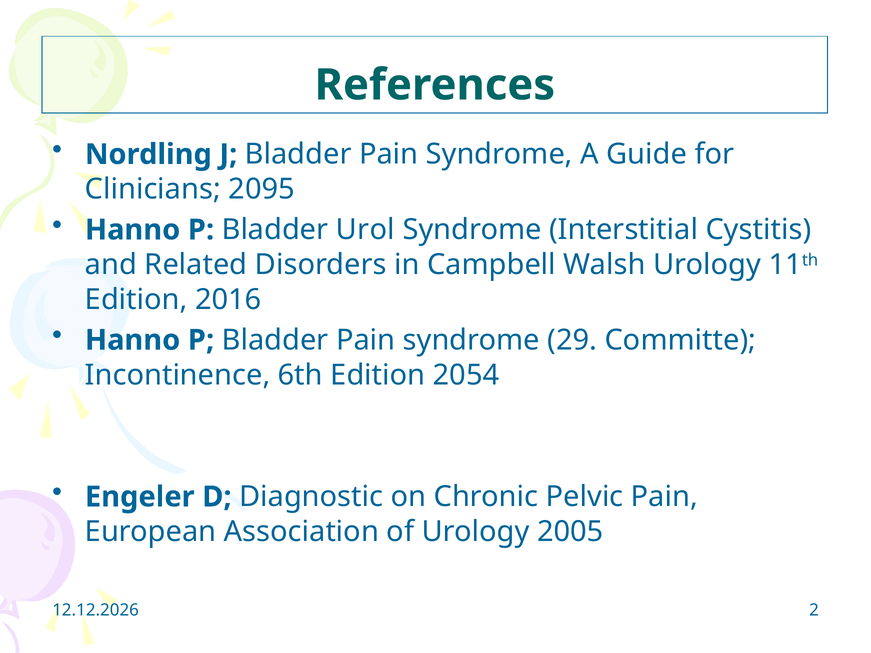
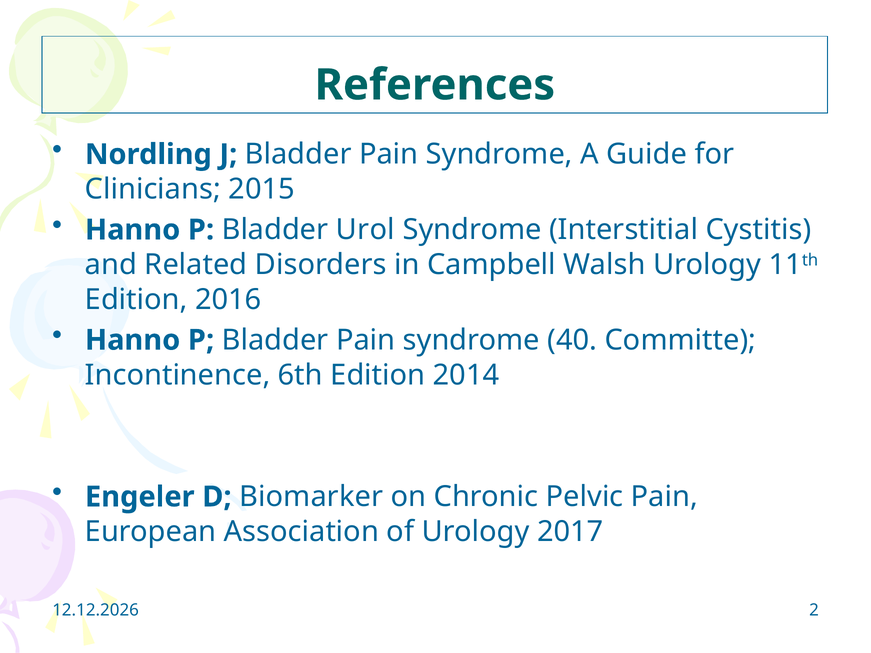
2095: 2095 -> 2015 (262, 189)
29: 29 -> 40 (572, 340)
2054: 2054 -> 2014 (466, 375)
Diagnostic: Diagnostic -> Biomarker (311, 497)
2005: 2005 -> 2017 (570, 532)
